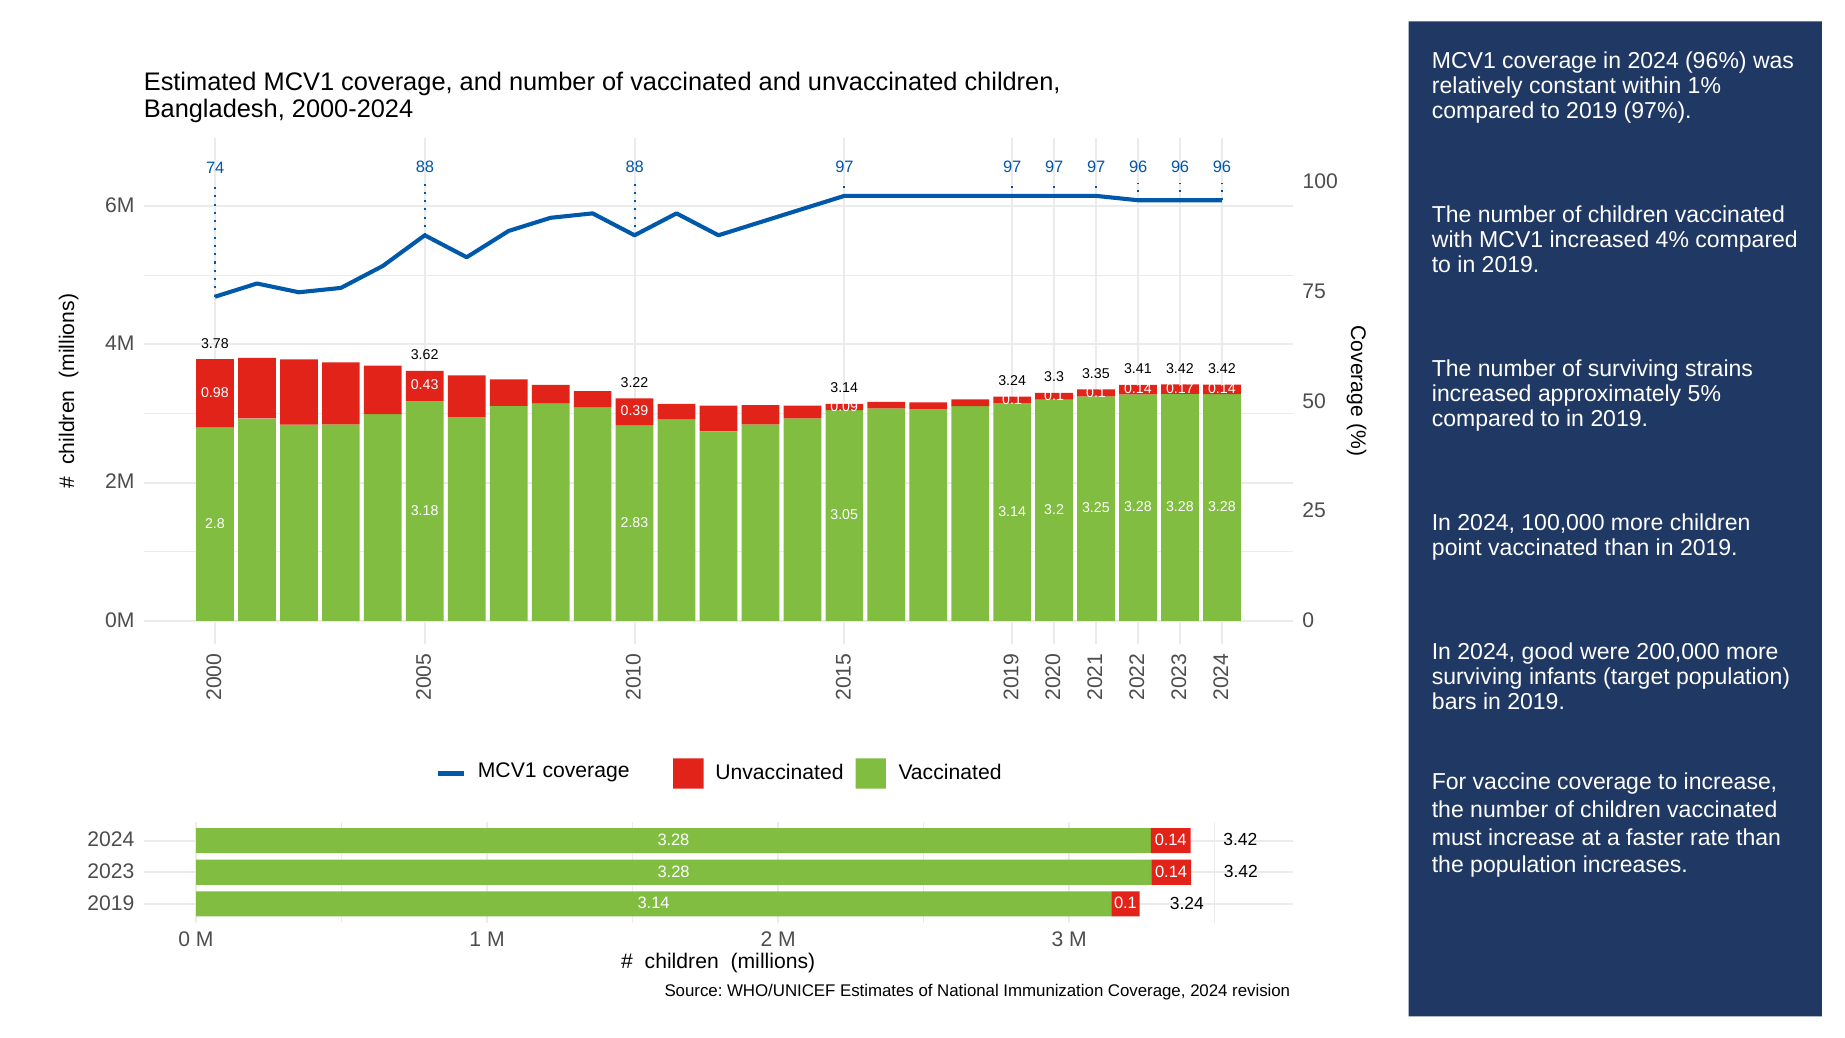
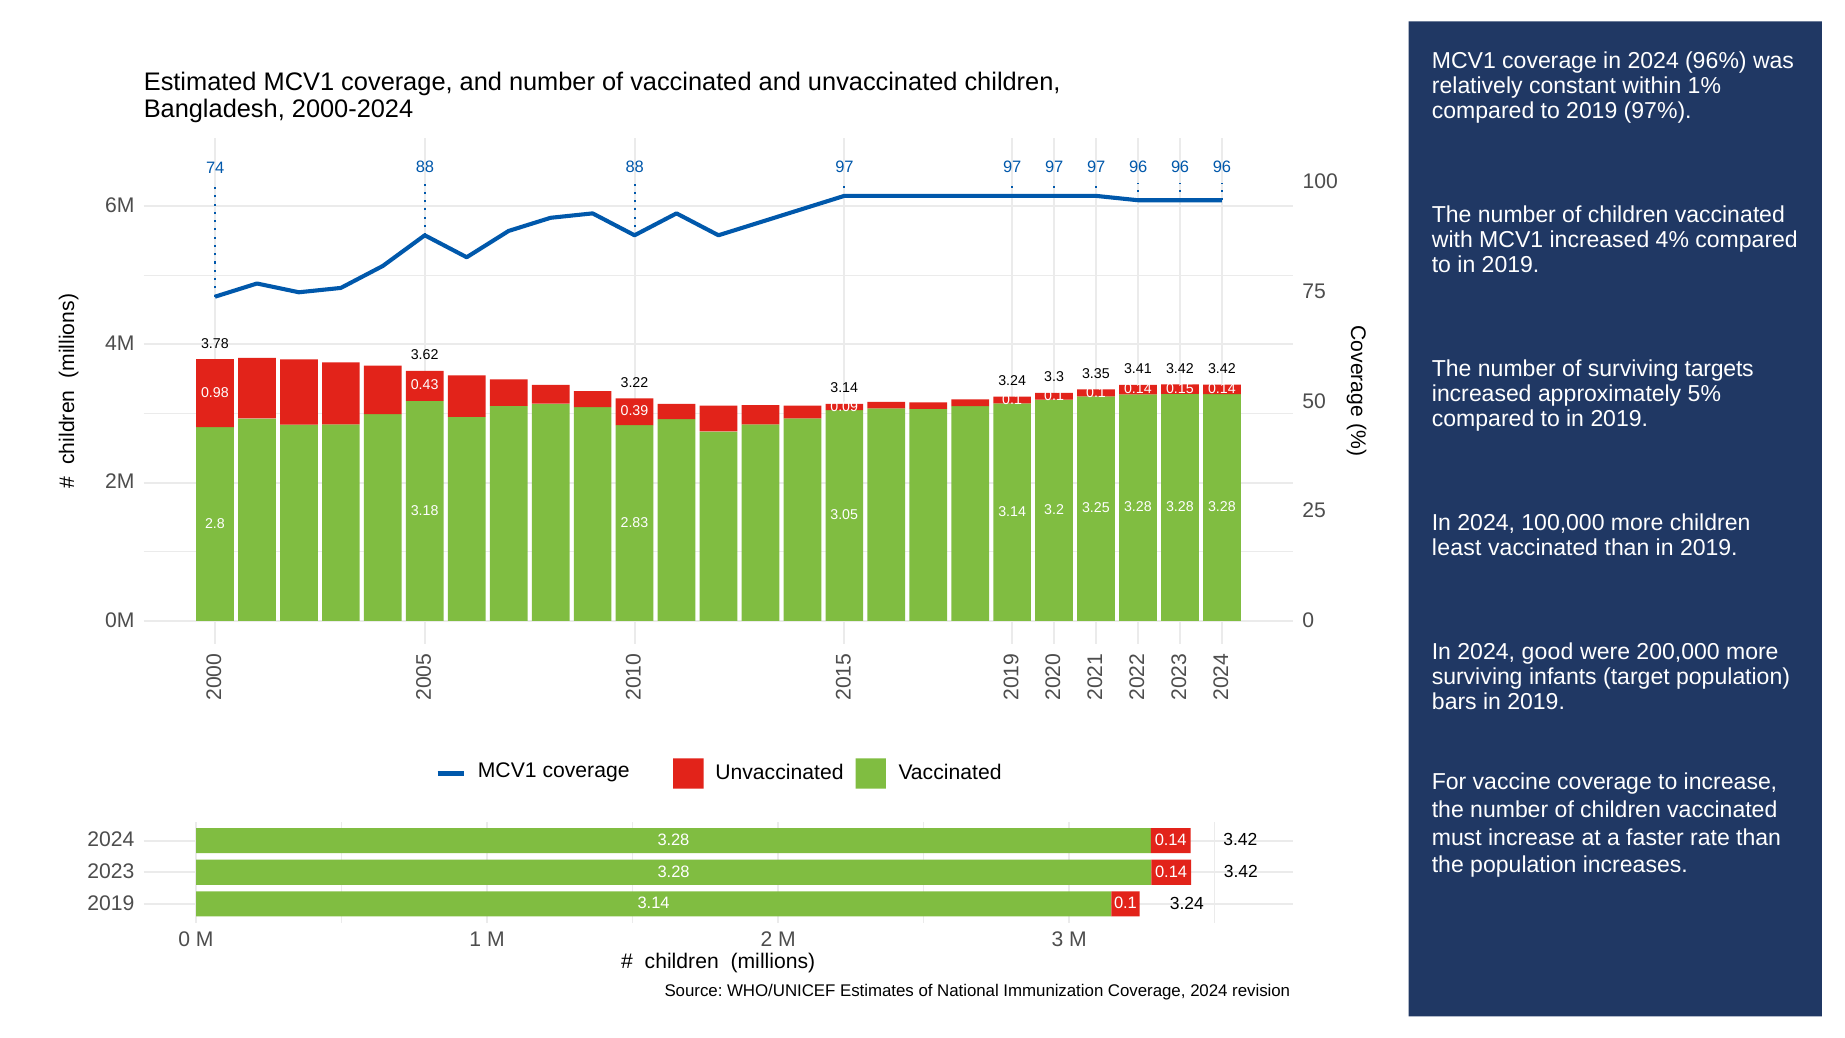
strains: strains -> targets (1719, 369)
0.17: 0.17 -> 0.15 (1180, 389)
point: point -> least (1457, 548)
